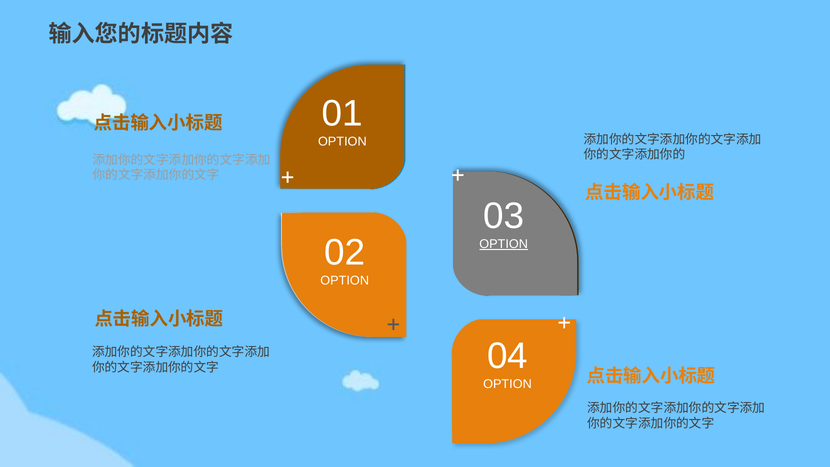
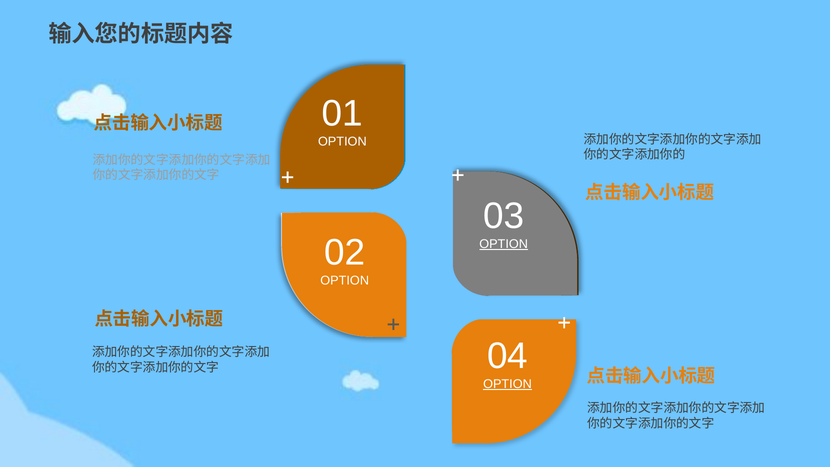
OPTION underline: none -> present (507, 384)
